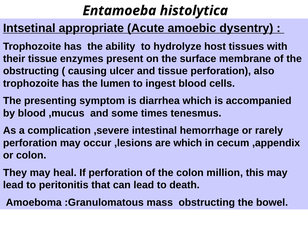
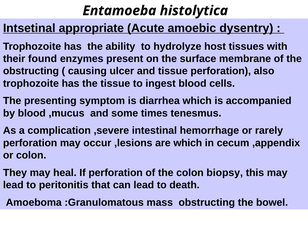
their tissue: tissue -> found (43, 59)
the lumen: lumen -> tissue (115, 83)
million: million -> biopsy (225, 173)
